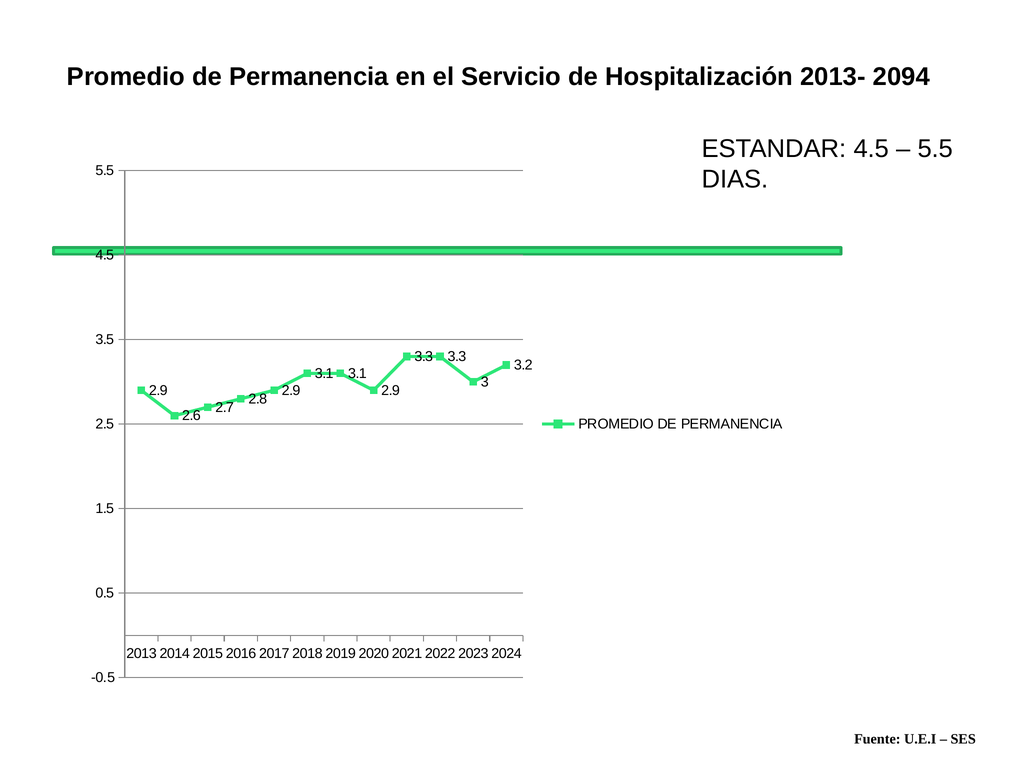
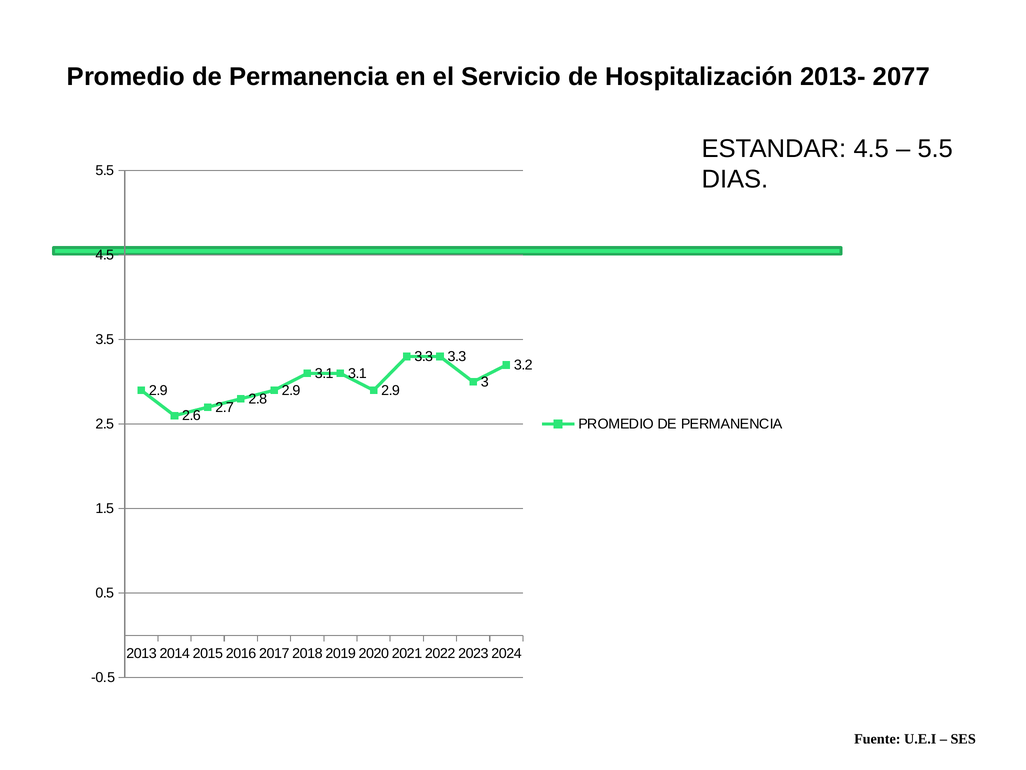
2094: 2094 -> 2077 (901, 77)
